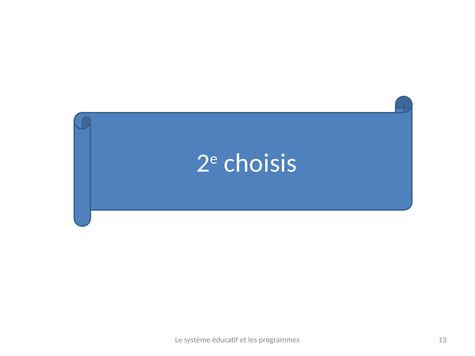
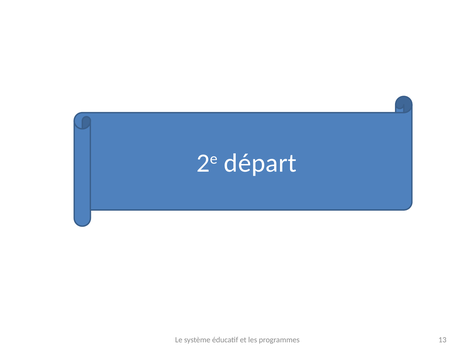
choisis: choisis -> départ (260, 163)
